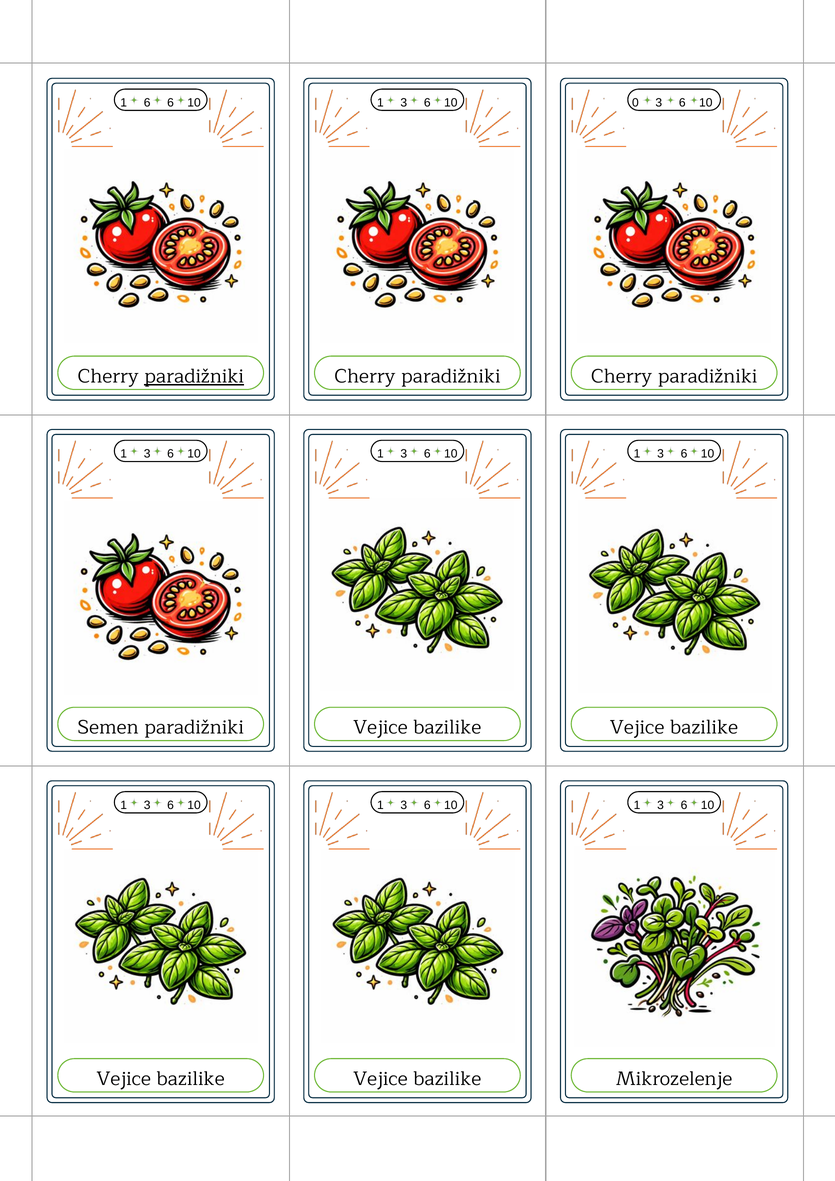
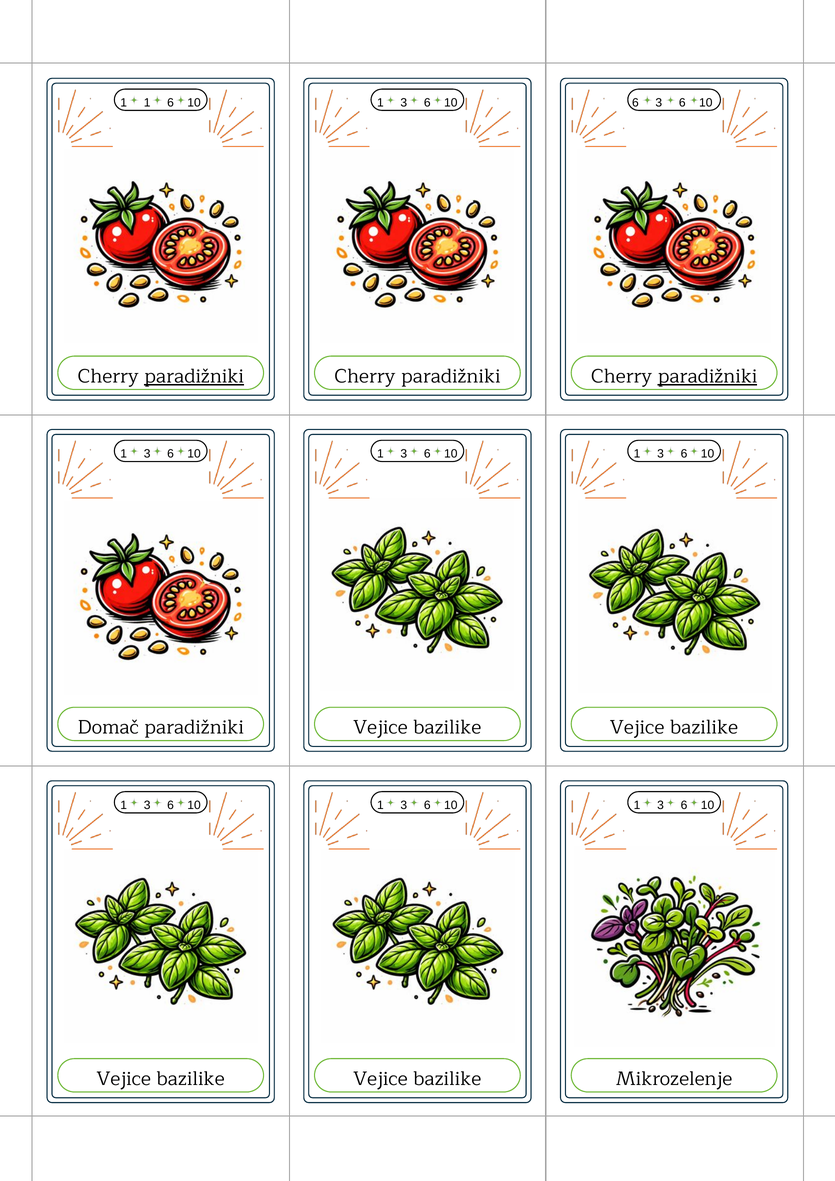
1 6: 6 -> 1 (147, 103)
10 0: 0 -> 6 (635, 103)
paradižniki underline: none -> present (707, 376)
Semen: Semen -> Domač (108, 728)
